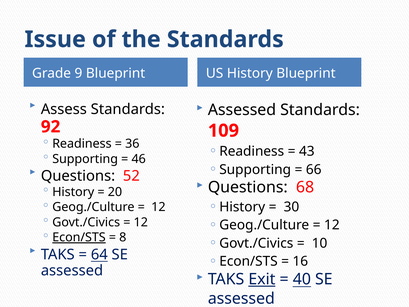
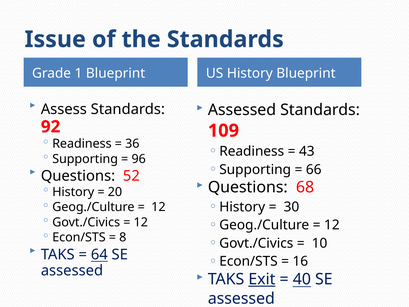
9: 9 -> 1 (78, 73)
46: 46 -> 96 (139, 159)
Econ/STS underline: present -> none (79, 237)
